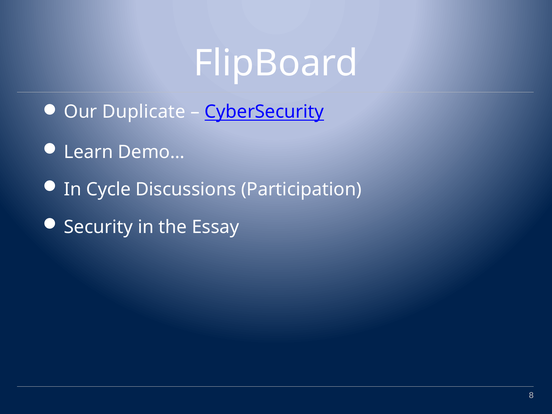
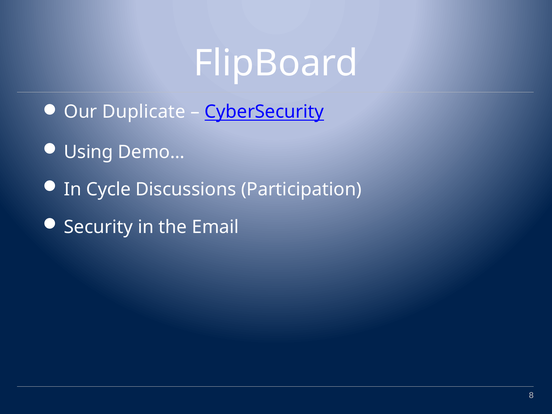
Learn: Learn -> Using (89, 152)
Essay: Essay -> Email (215, 227)
